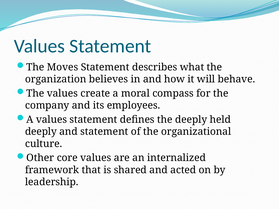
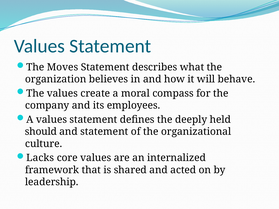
deeply: deeply -> should (41, 132)
Other: Other -> Lacks (40, 158)
